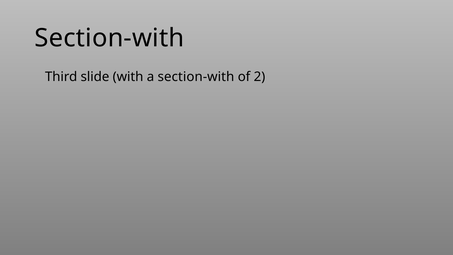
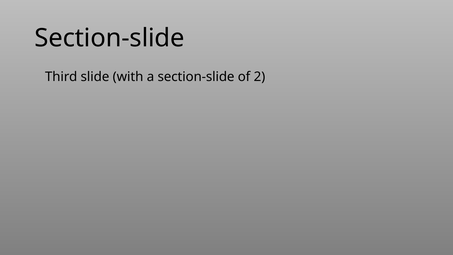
Section-with: Section-with -> Section-slide (110, 38)
a section-with: section-with -> section-slide (196, 77)
